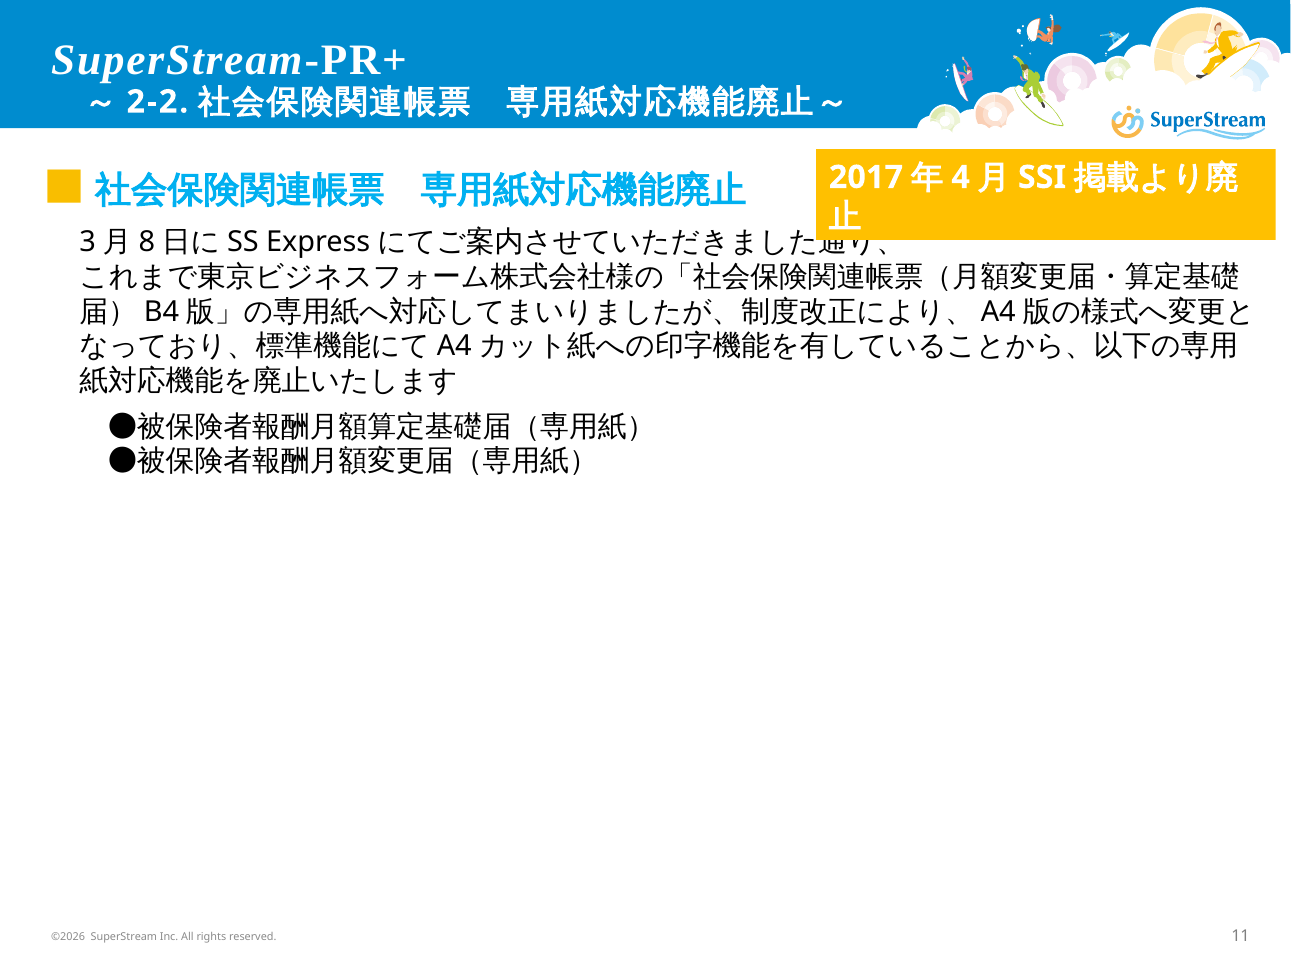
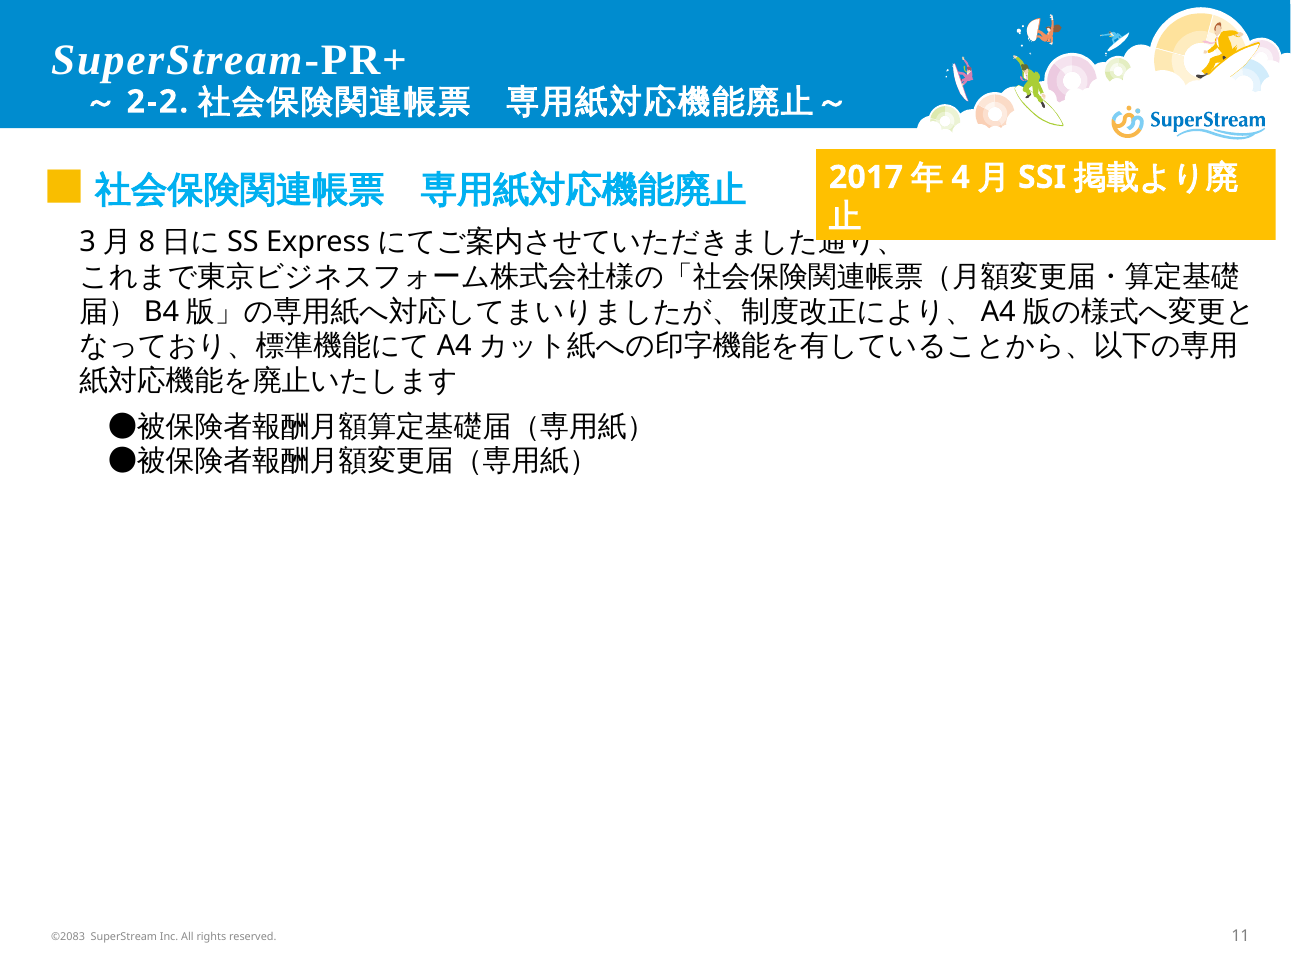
©2026: ©2026 -> ©2083 (68, 937)
